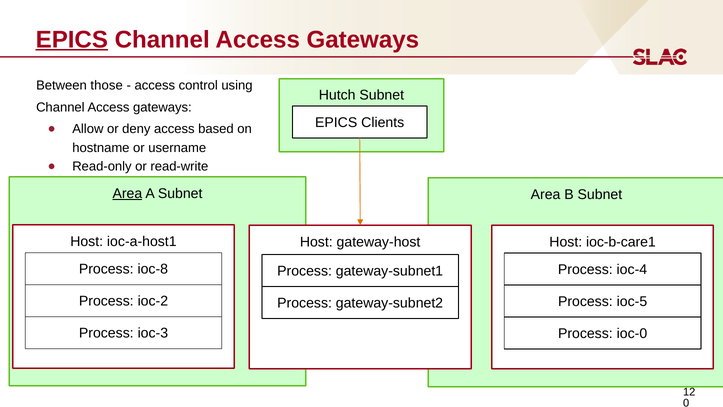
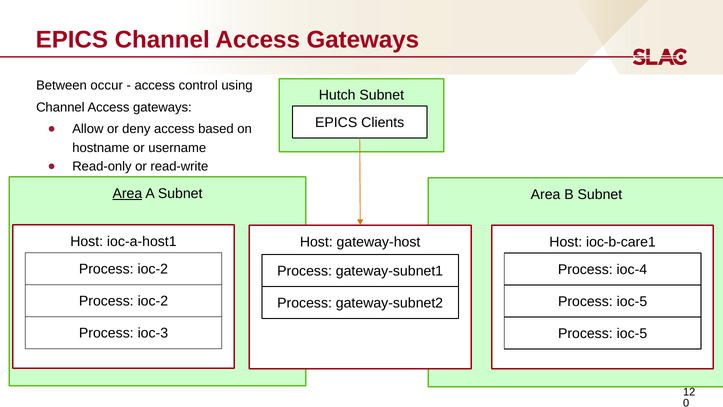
EPICS underline: present -> none (72, 40)
those: those -> occur (107, 86)
ioc-8: ioc-8 -> ioc-2 (153, 269)
ioc-0: ioc-0 -> ioc-5 (632, 333)
